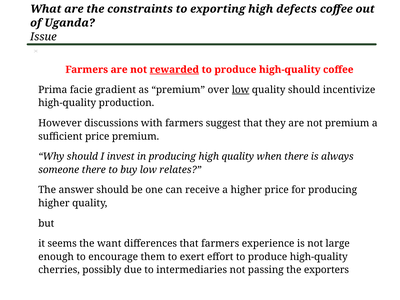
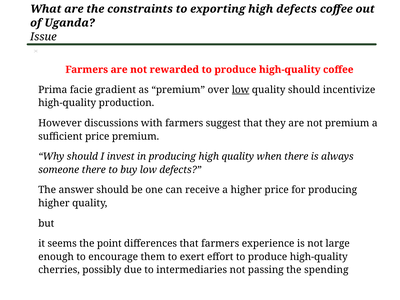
rewarded underline: present -> none (174, 70)
low relates: relates -> defects (180, 170)
want: want -> point (109, 244)
exporters: exporters -> spending (326, 270)
